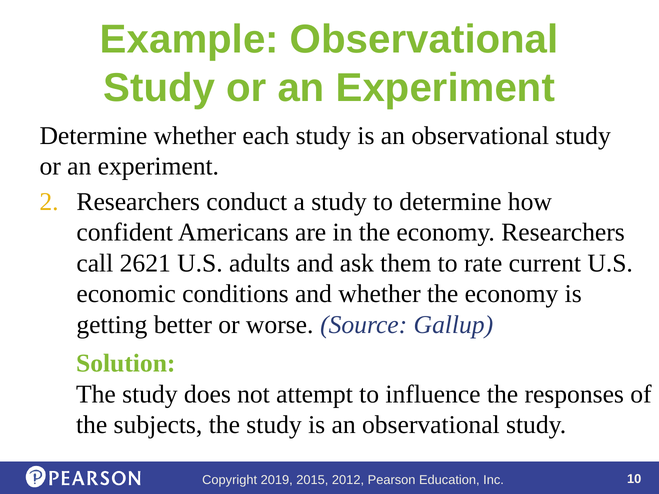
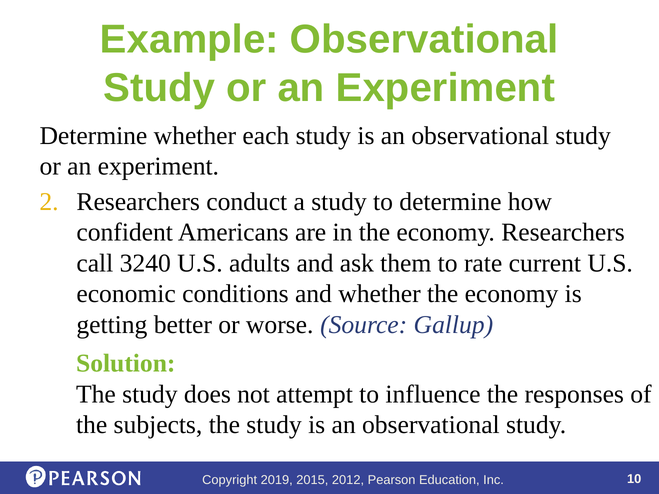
2621: 2621 -> 3240 (145, 263)
